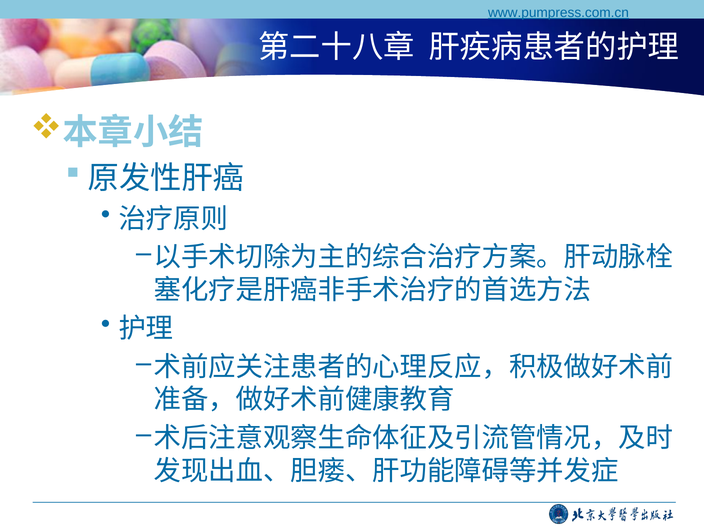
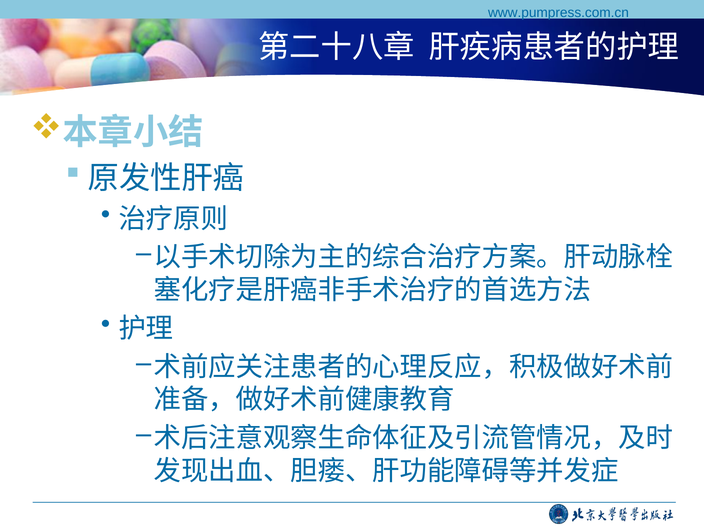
www.pumpress.com.cn underline: present -> none (558, 13)
